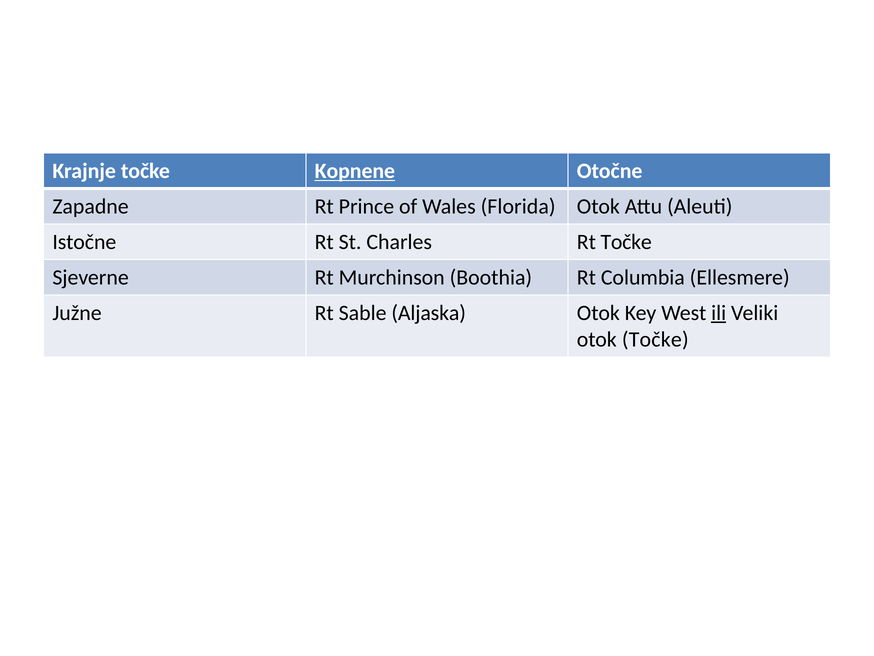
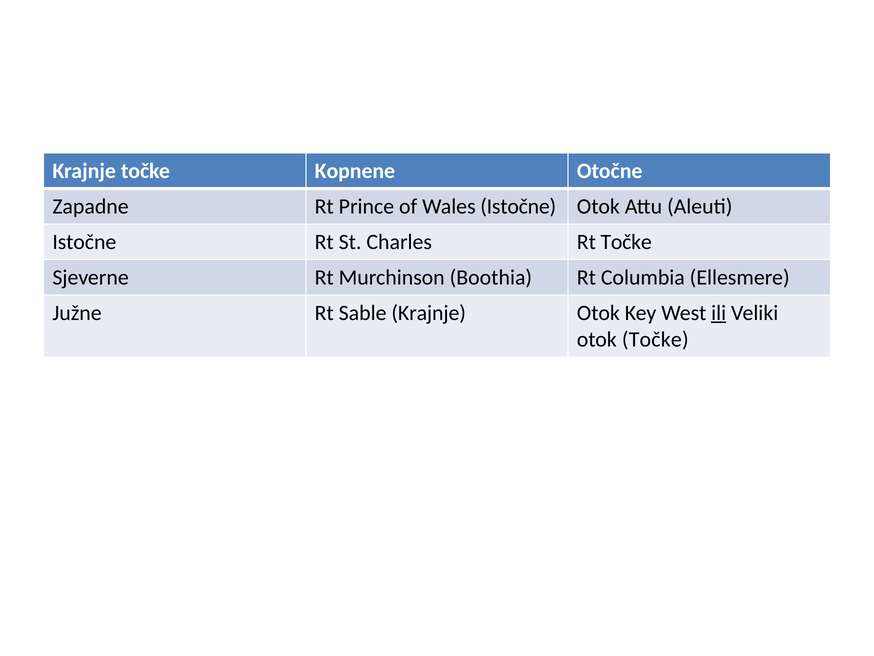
Kopnene underline: present -> none (355, 171)
Wales Florida: Florida -> Istočne (518, 206)
Sable Aljaska: Aljaska -> Krajnje (429, 313)
